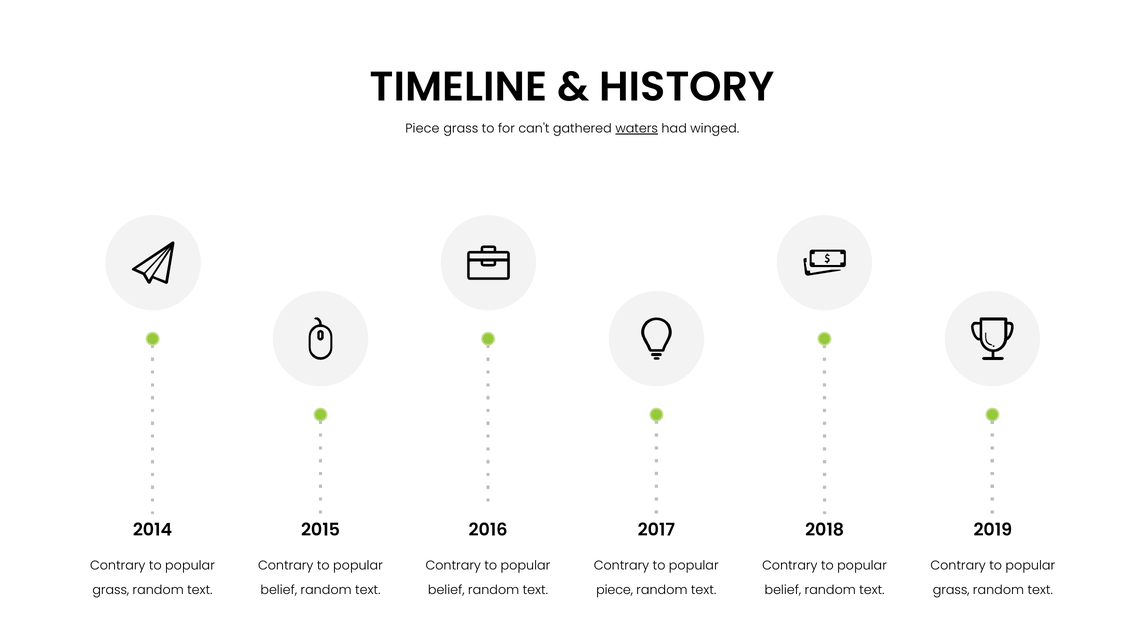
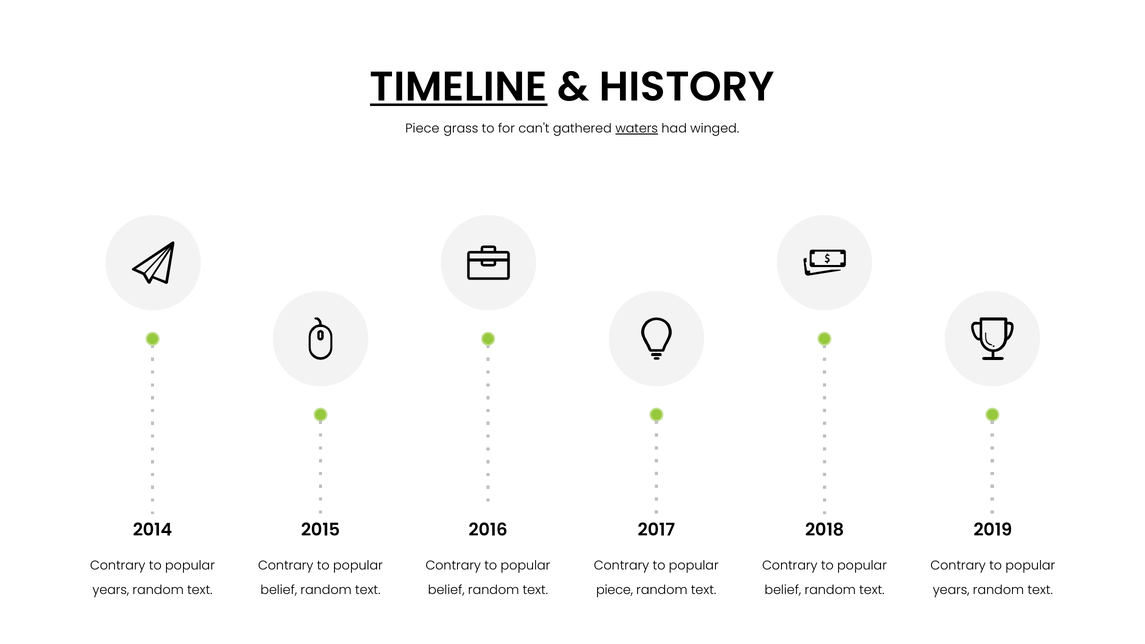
TIMELINE underline: none -> present (459, 87)
grass: grass -> years (111, 590)
grass: grass -> years (951, 590)
